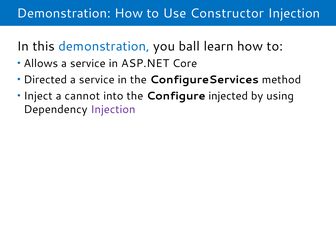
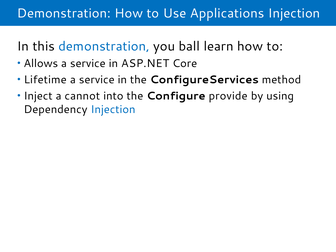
Constructor: Constructor -> Applications (227, 13)
Directed: Directed -> Lifetime (45, 80)
injected: injected -> provide (228, 96)
Injection colour: purple -> blue (113, 109)
